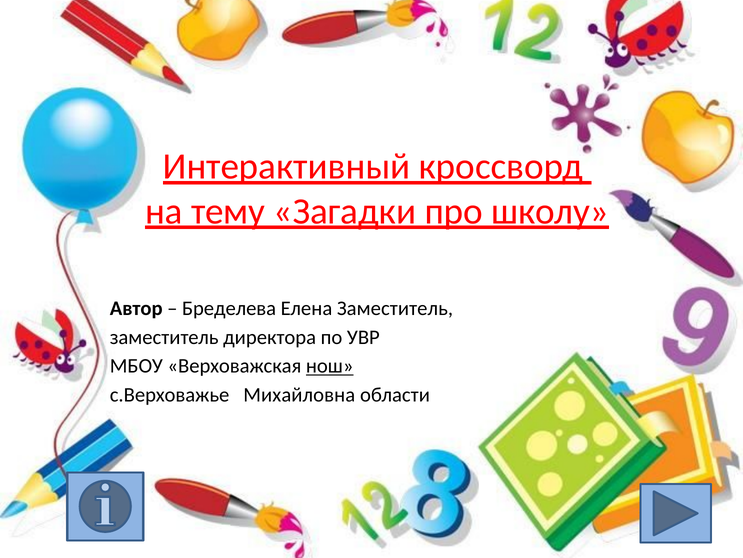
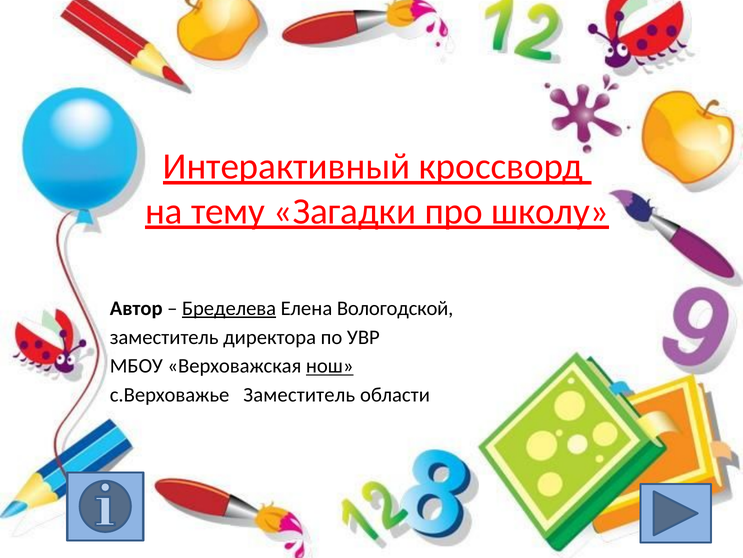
Бределева underline: none -> present (229, 308)
Елена Заместитель: Заместитель -> Вологодской (395, 308)
с.Верховажье Михайловна: Михайловна -> Заместитель (299, 395)
